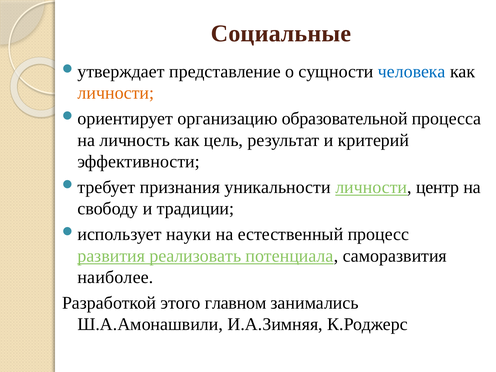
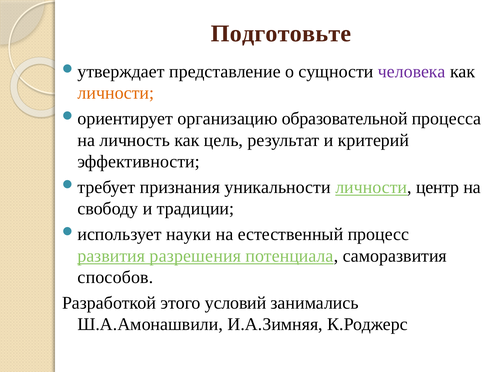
Социальные: Социальные -> Подготовьте (281, 33)
человека colour: blue -> purple (412, 72)
реализовать: реализовать -> разрешения (195, 256)
наиболее: наиболее -> способов (115, 277)
главном: главном -> условий (236, 303)
